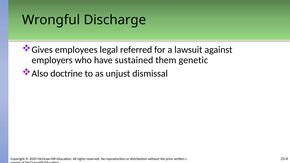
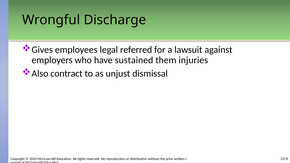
genetic: genetic -> injuries (193, 60)
doctrine: doctrine -> contract (67, 74)
